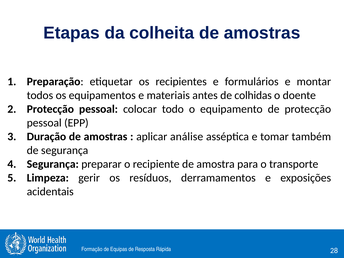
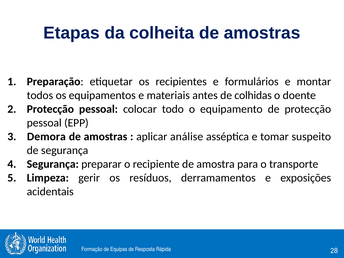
Duração: Duração -> Demora (46, 137)
também: também -> suspeito (311, 137)
